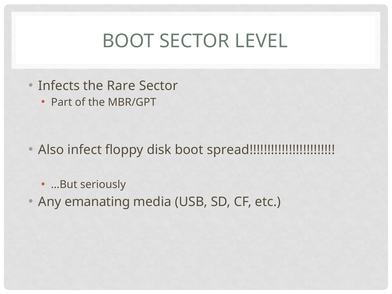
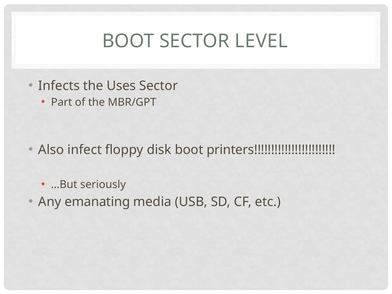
Rare: Rare -> Uses (121, 86)
spread: spread -> printers (271, 150)
